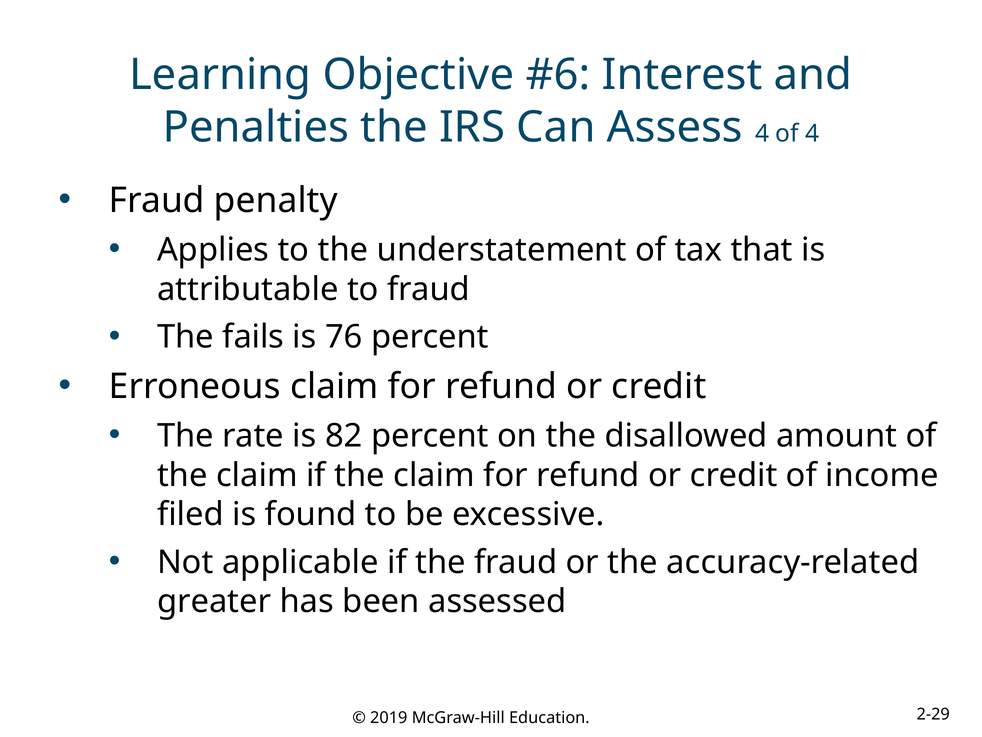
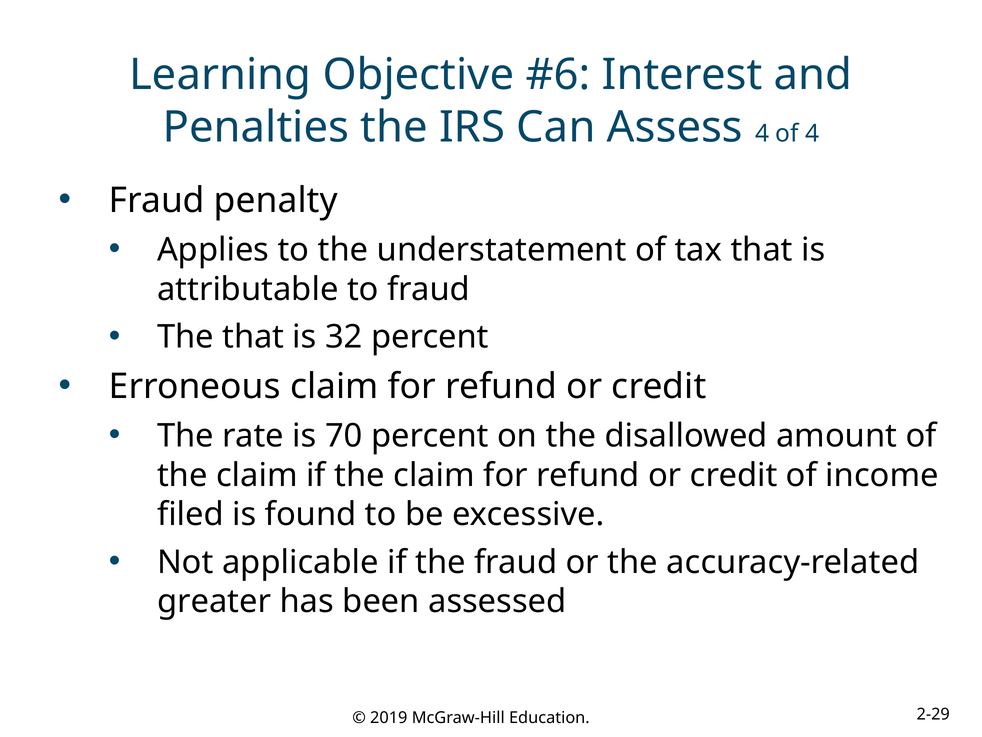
The fails: fails -> that (253, 337)
76: 76 -> 32 (344, 337)
82: 82 -> 70 (344, 436)
